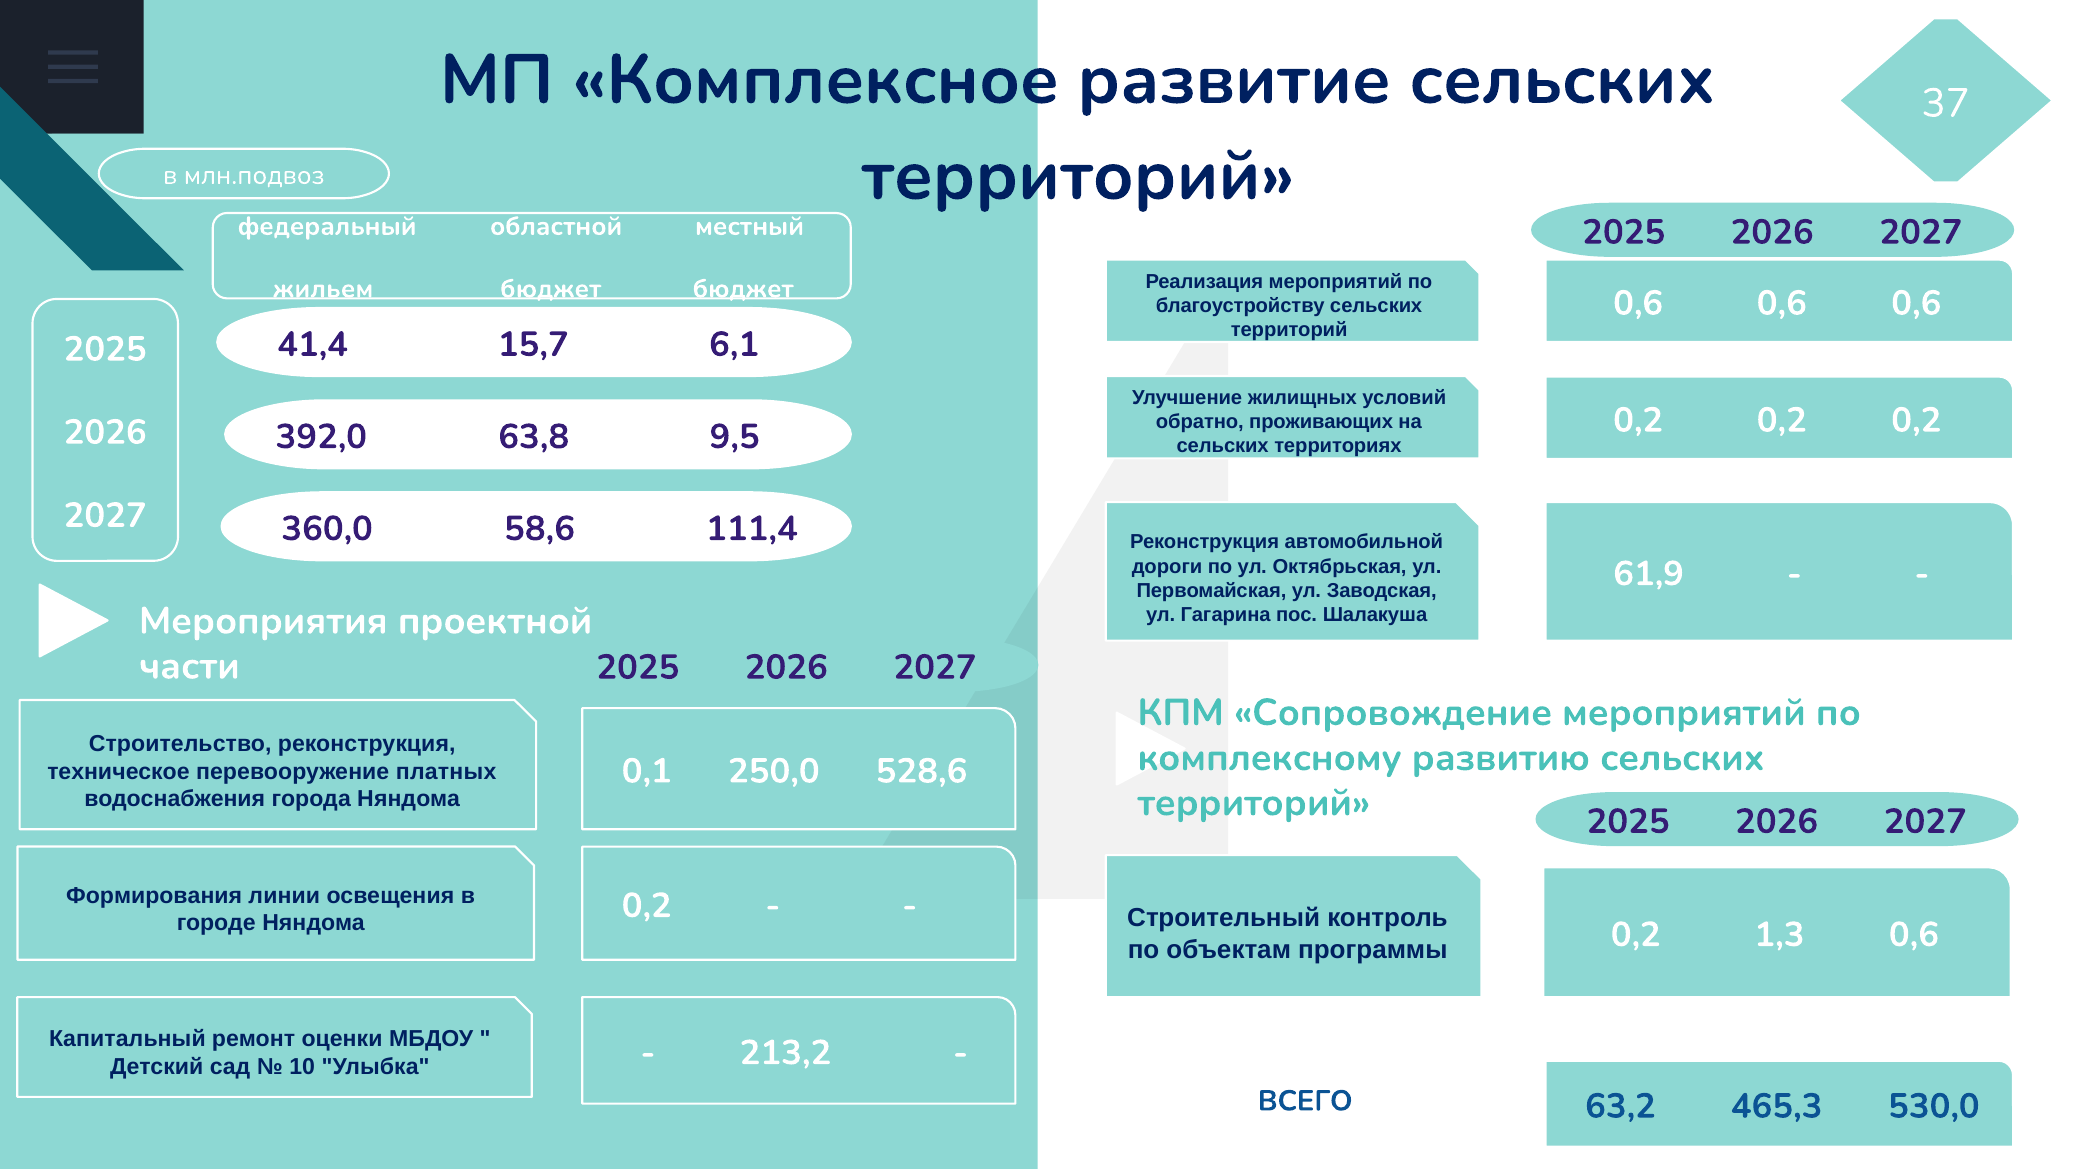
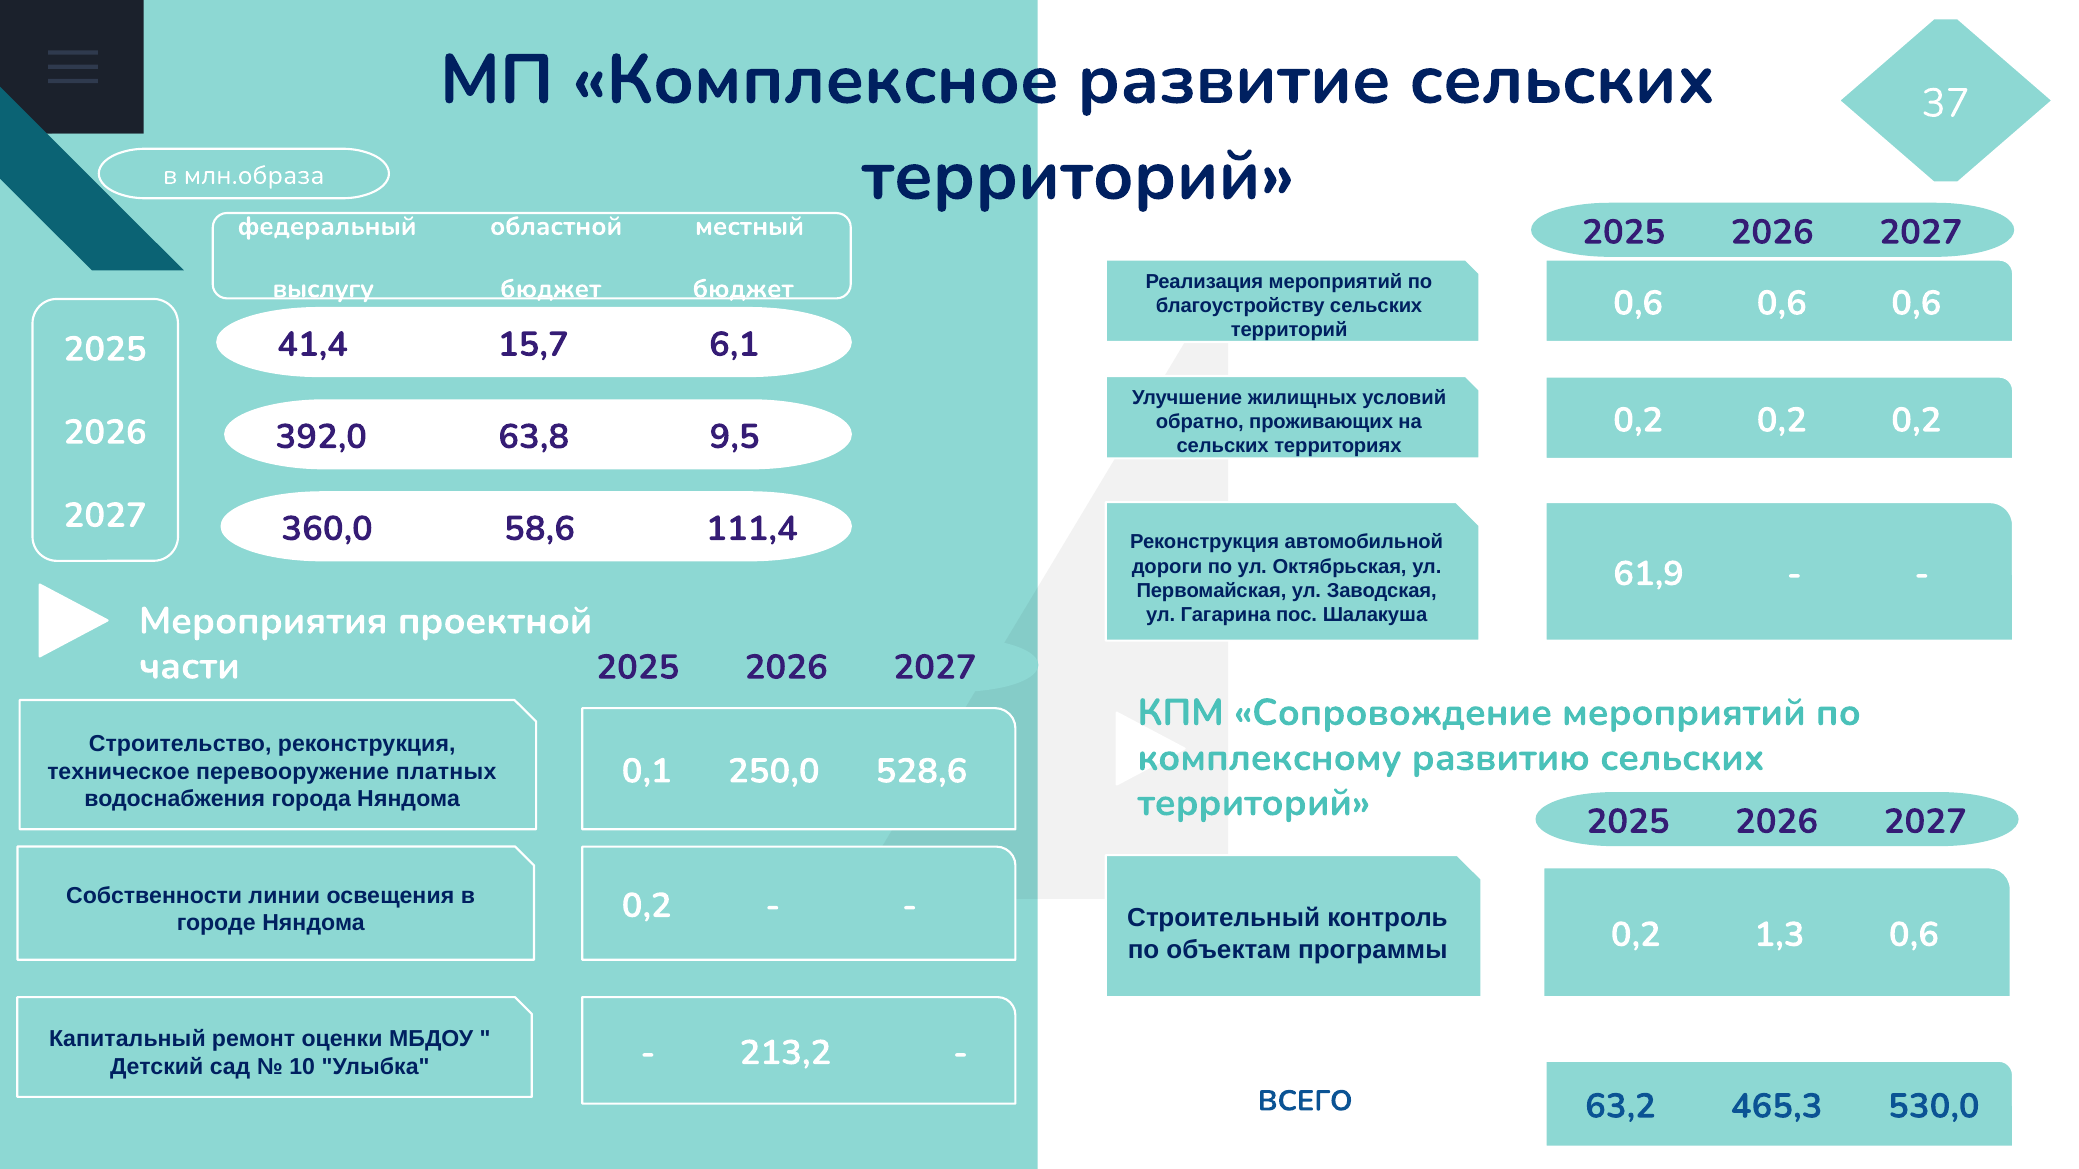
млн.подвоз: млн.подвоз -> млн.образа (254, 175)
жильем: жильем -> выслугу (323, 289)
Формирования: Формирования -> Собственности (154, 896)
